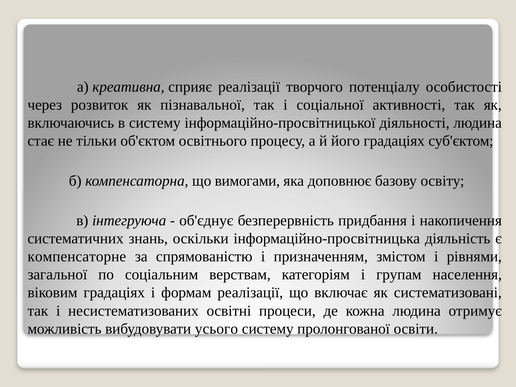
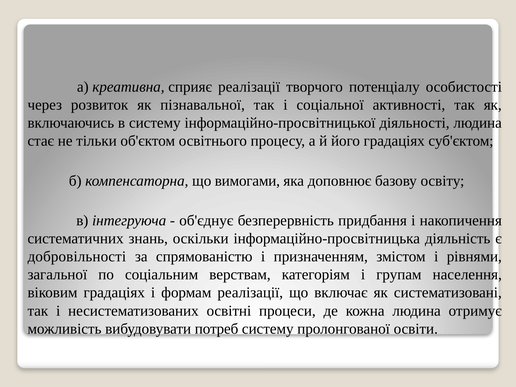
компенсаторне: компенсаторне -> добровільності (77, 257)
усього: усього -> потреб (217, 329)
